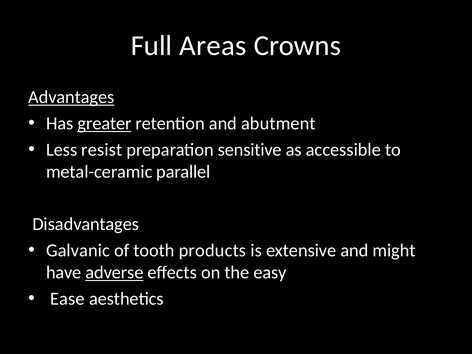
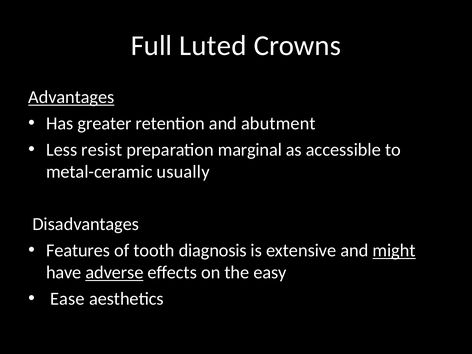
Areas: Areas -> Luted (213, 46)
greater underline: present -> none (105, 123)
sensitive: sensitive -> marginal (250, 150)
parallel: parallel -> usually (183, 172)
Galvanic: Galvanic -> Features (78, 250)
products: products -> diagnosis (213, 250)
might underline: none -> present (394, 250)
